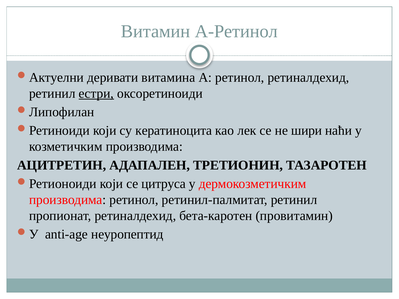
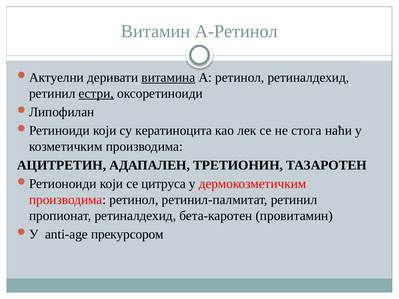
витамина underline: none -> present (168, 78)
шири: шири -> стога (306, 131)
неуропептид: неуропептид -> прекурсором (127, 234)
